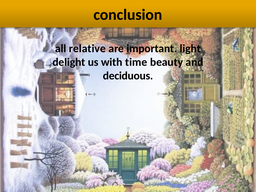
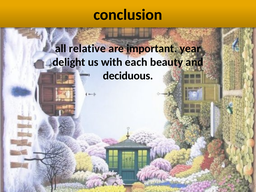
light: light -> year (190, 48)
time: time -> each (136, 62)
